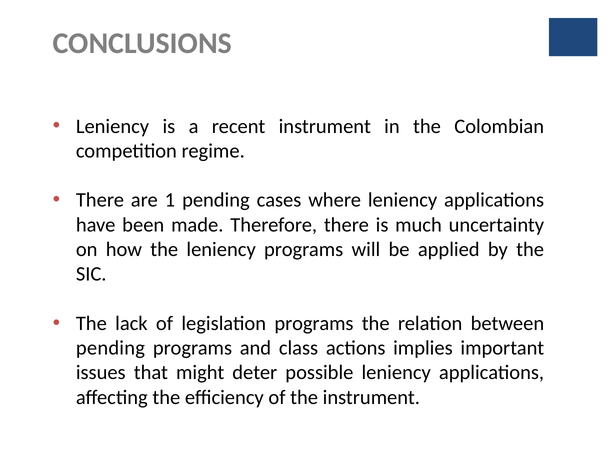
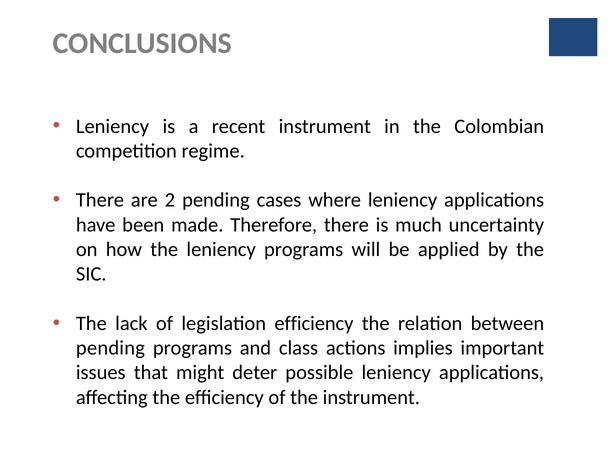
1: 1 -> 2 (170, 200)
legislation programs: programs -> efficiency (314, 323)
